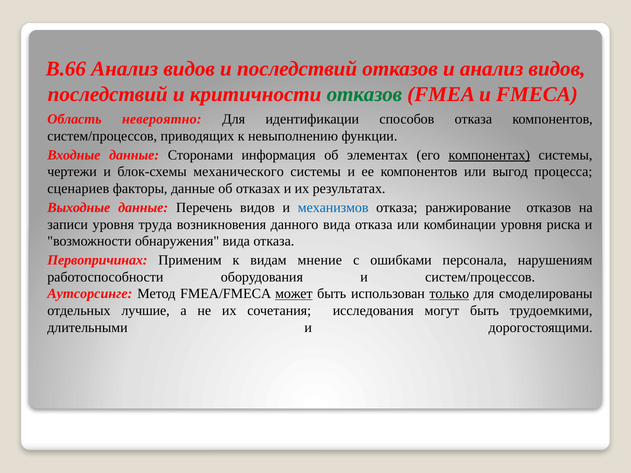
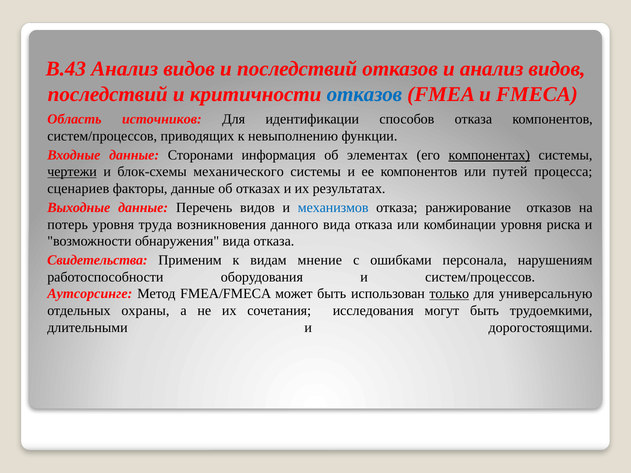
В.66: В.66 -> В.43 (66, 69)
отказов colour: green -> blue (364, 94)
невероятно: невероятно -> источников (162, 119)
чертежи underline: none -> present (72, 172)
выгод: выгод -> путей (510, 172)
записи: записи -> потерь (68, 224)
Первопричинах: Первопричинах -> Свидетельства (97, 260)
может underline: present -> none (294, 294)
смоделированы: смоделированы -> универсальную (546, 294)
лучшие: лучшие -> охраны (145, 311)
